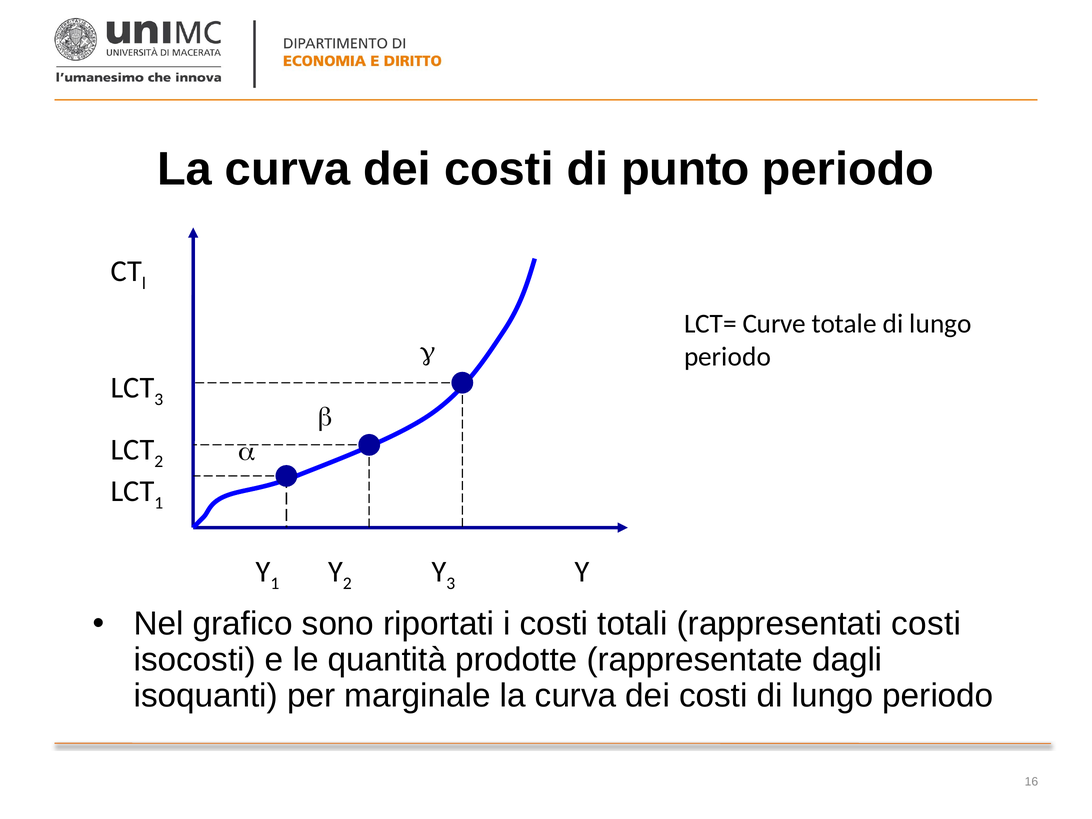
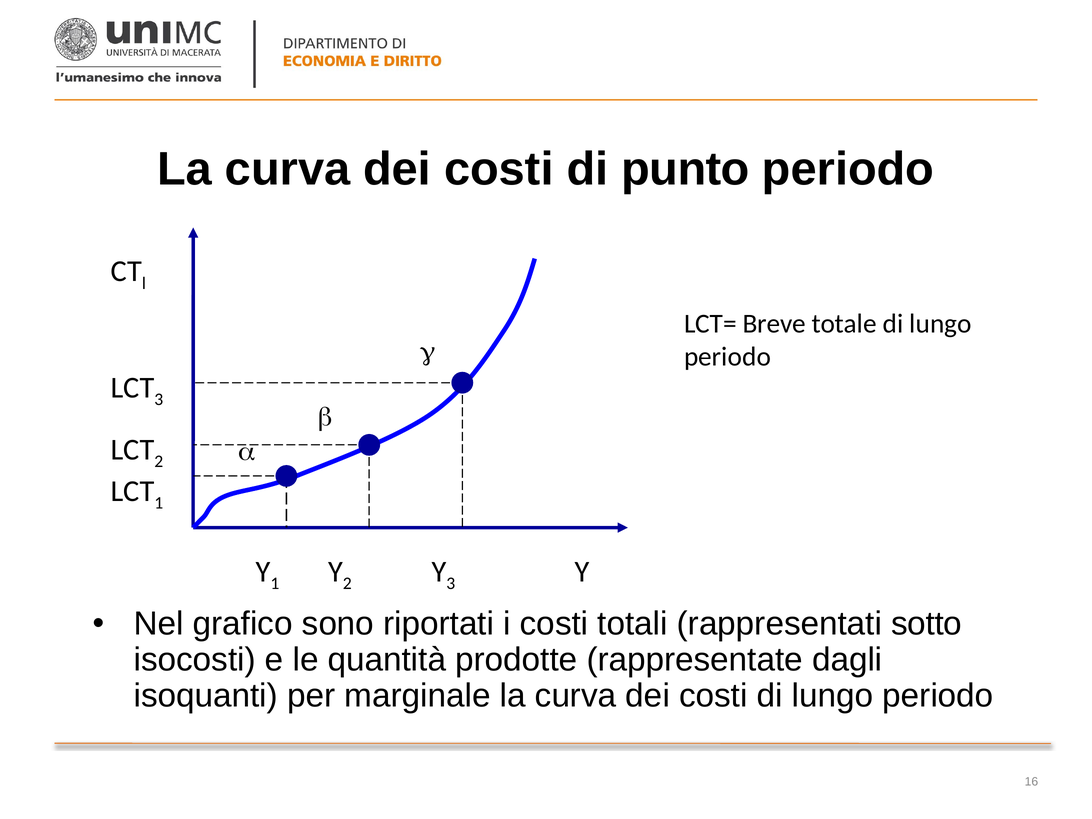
Curve: Curve -> Breve (774, 324)
rappresentati costi: costi -> sotto (927, 624)
